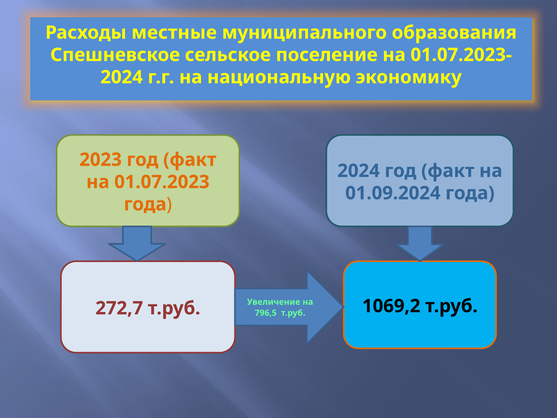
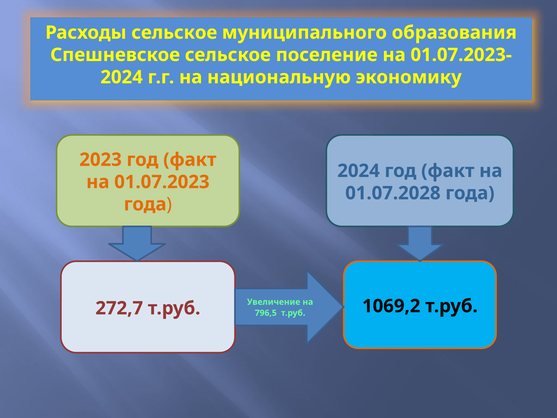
Расходы местные: местные -> сельское (174, 33)
01.09.2024: 01.09.2024 -> 01.07.2028 (393, 193)
